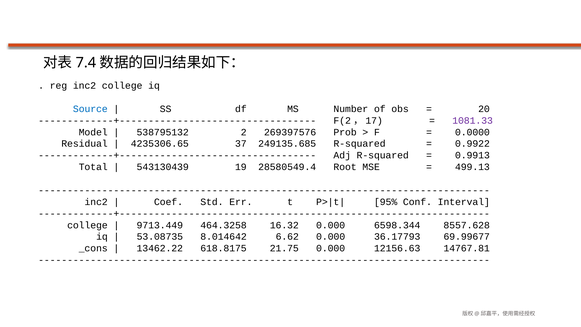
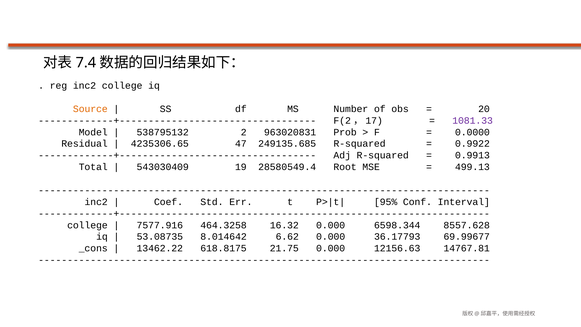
Source colour: blue -> orange (90, 109)
269397576: 269397576 -> 963020831 (290, 132)
37: 37 -> 47 (241, 144)
543130439: 543130439 -> 543030409 (163, 167)
9713.449: 9713.449 -> 7577.916 (160, 225)
